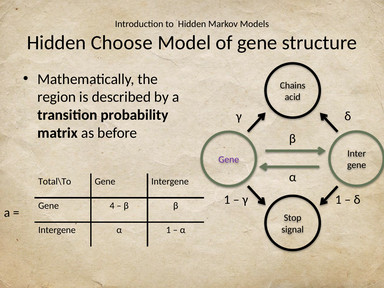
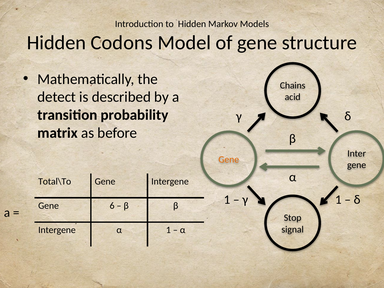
Choose: Choose -> Codons (122, 43)
region: region -> detect (57, 97)
Gene colour: purple -> orange (229, 159)
4: 4 -> 6 (112, 206)
